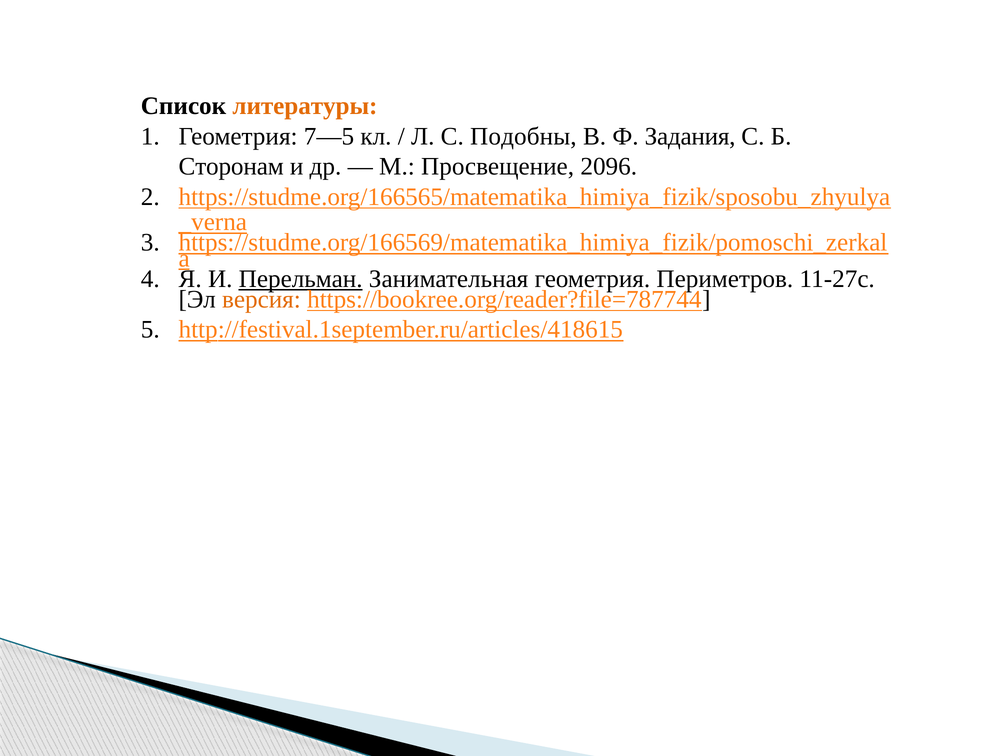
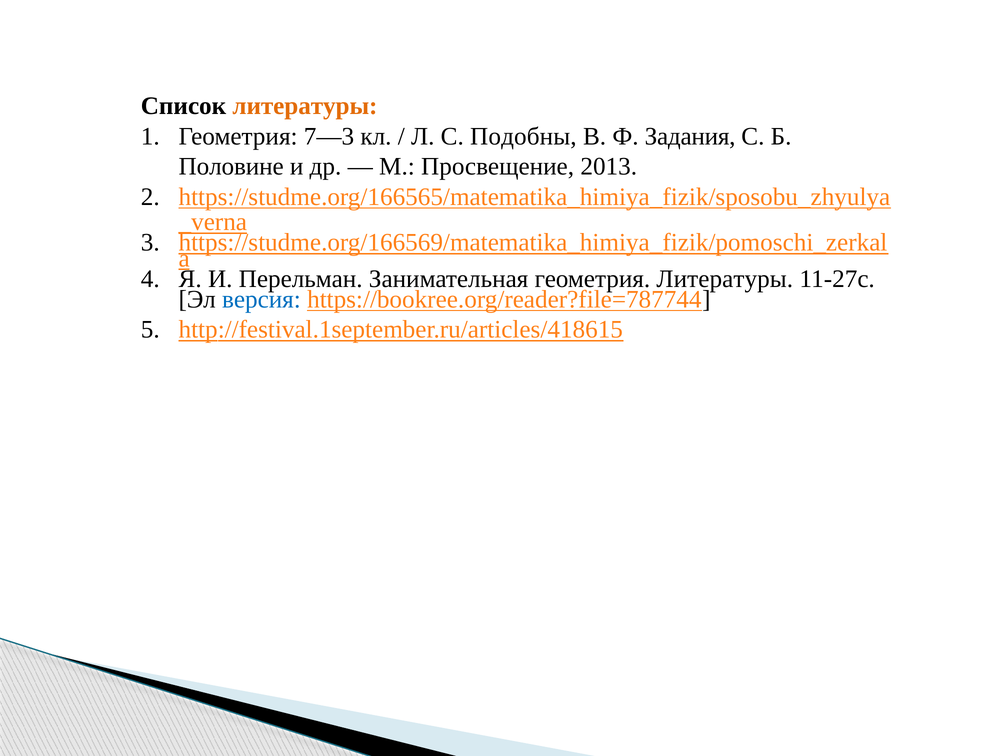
7—5: 7—5 -> 7—3 (329, 136)
Сторонам: Сторонам -> Половине (231, 167)
2096: 2096 -> 2013 (609, 167)
Перельман underline: present -> none (301, 279)
геометрия Периметров: Периметров -> Литературы (725, 279)
версия colour: orange -> blue (261, 299)
